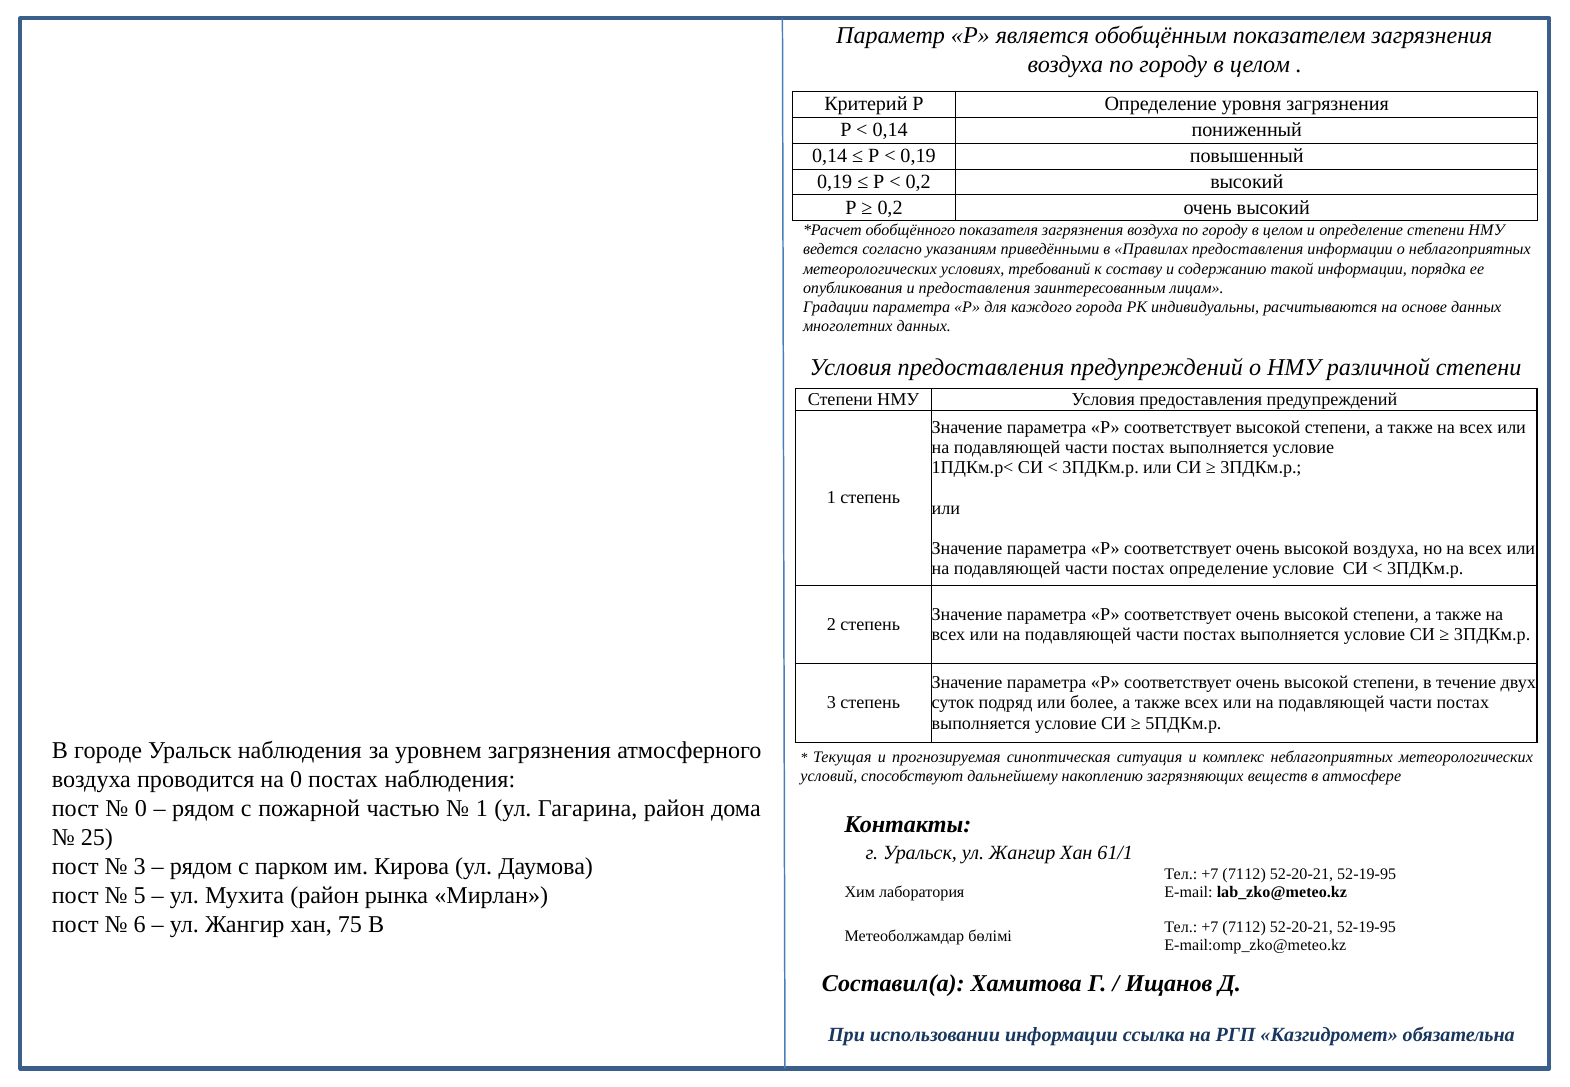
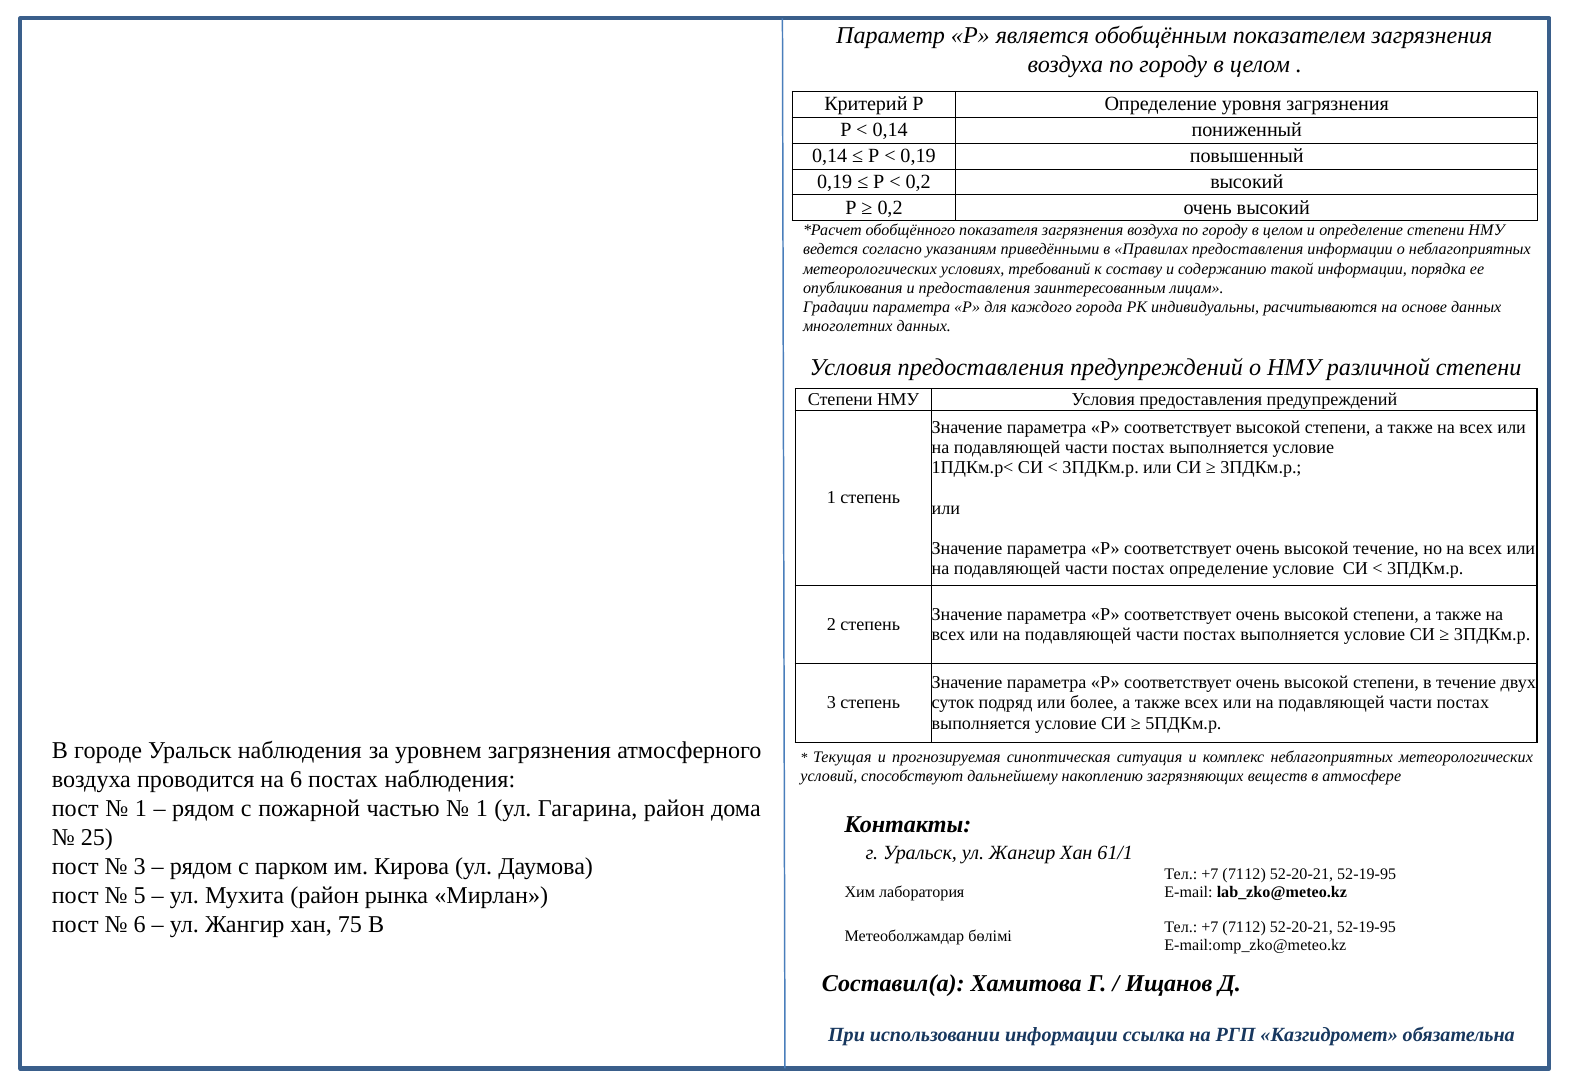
высокой воздуха: воздуха -> течение (1386, 548)
на 0: 0 -> 6 (296, 779)
0: 0 -> 1 (141, 808)
